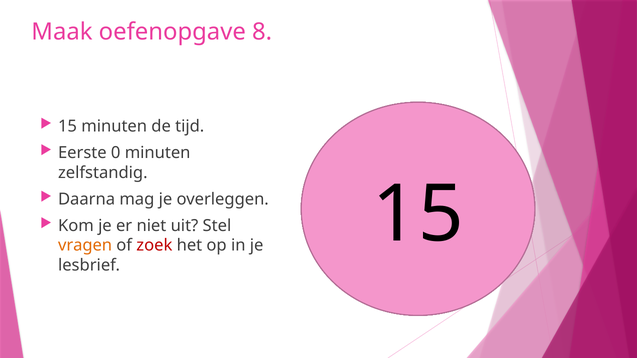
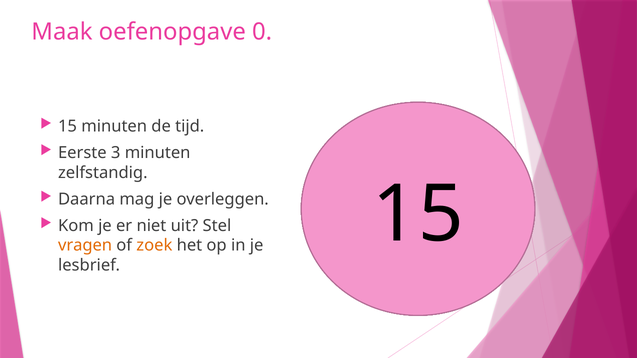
8: 8 -> 0 (262, 32)
0: 0 -> 3 (116, 153)
zoek colour: red -> orange (154, 246)
